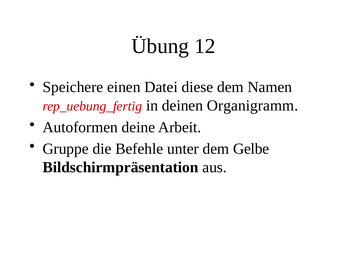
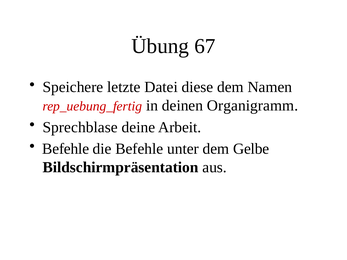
12: 12 -> 67 (205, 46)
einen: einen -> letzte (124, 87)
Autoformen: Autoformen -> Sprechblase (80, 127)
Gruppe: Gruppe -> Befehle (66, 149)
